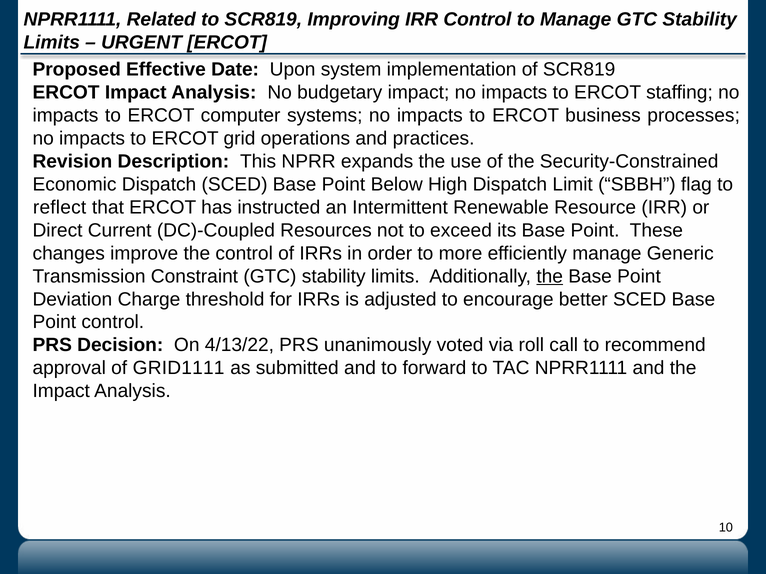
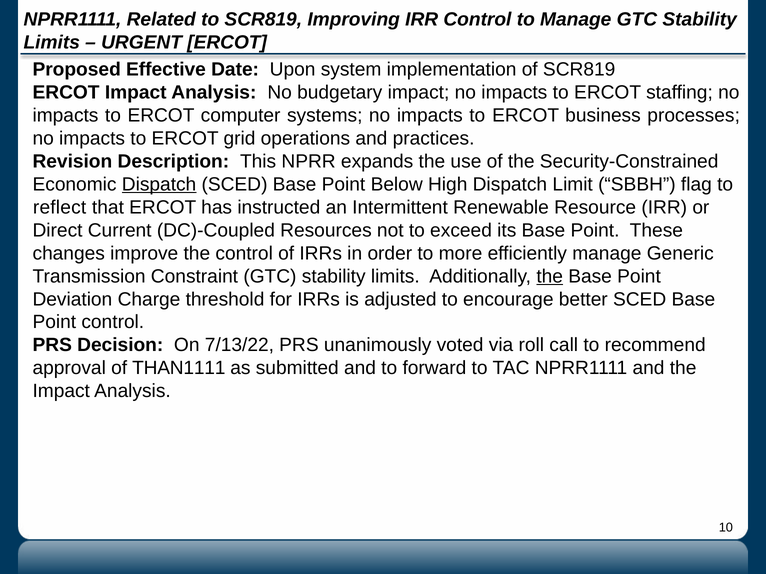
Dispatch underline: none -> present (159, 185)
4/13/22: 4/13/22 -> 7/13/22 (239, 345)
GRID1111: GRID1111 -> THAN1111 (179, 368)
